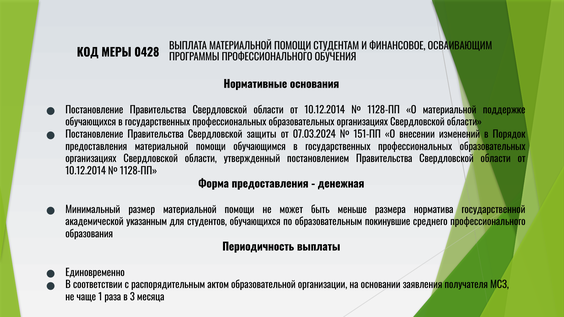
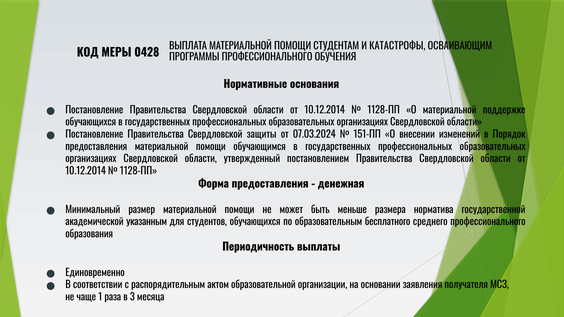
ФИНАНСОВОЕ: ФИНАНСОВОЕ -> КАТАСТРОФЫ (397, 46)
покинувшие: покинувшие -> бесплатного (388, 222)
